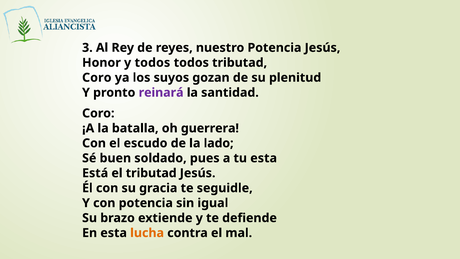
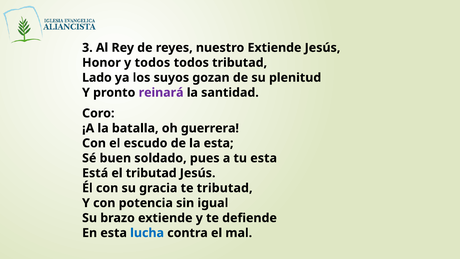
nuestro Potencia: Potencia -> Extiende (274, 48)
Coro: Coro -> Lado (97, 78)
la lado: lado -> esta (219, 143)
te seguidle: seguidle -> tributad (225, 188)
lucha colour: orange -> blue (147, 233)
